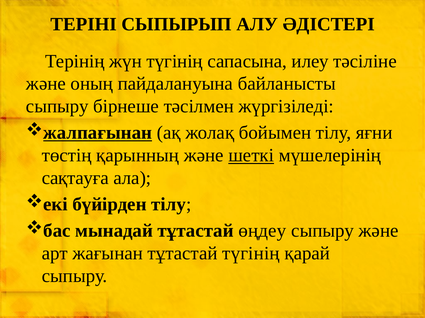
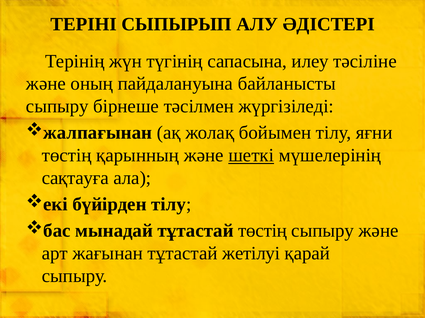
жалпағынан underline: present -> none (98, 133)
тұтастай өңдеу: өңдеу -> төстің (263, 231)
тұтастай түгінің: түгінің -> жетілуі (251, 254)
